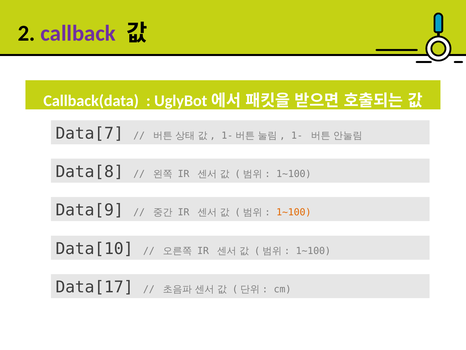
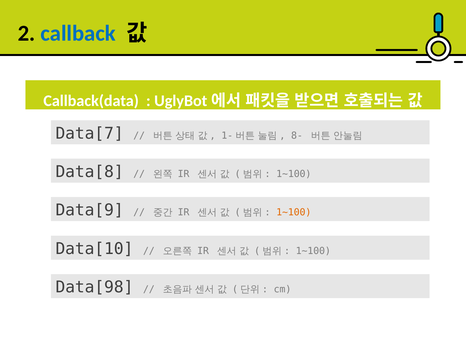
callback colour: purple -> blue (78, 33)
1-: 1- -> 8- (297, 135)
Data[17: Data[17 -> Data[98 (94, 287)
